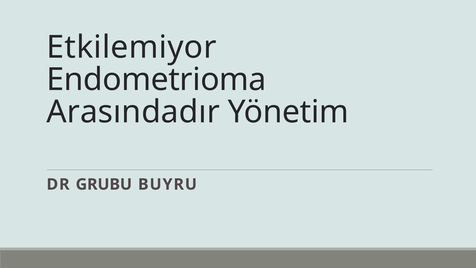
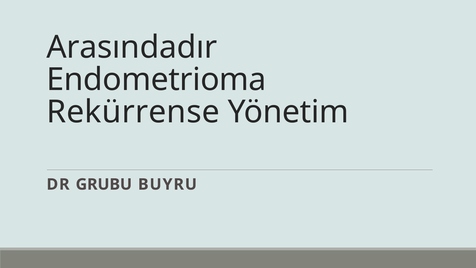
Etkilemiyor: Etkilemiyor -> Arasındadır (132, 47)
Arasındadır: Arasındadır -> Rekürrense (133, 112)
